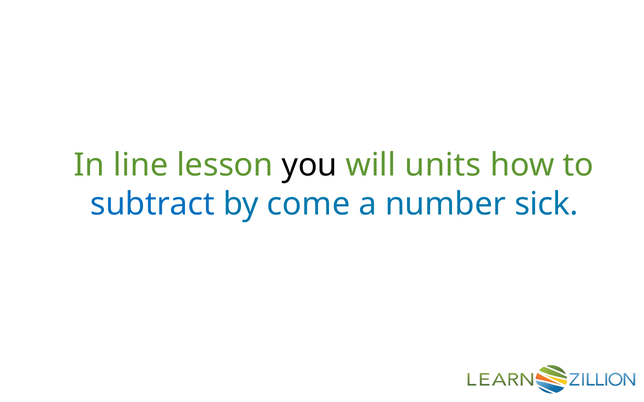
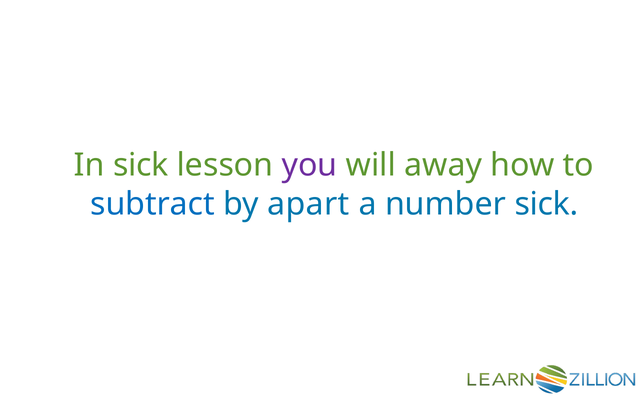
In line: line -> sick (141, 166)
you colour: black -> purple (309, 166)
units: units -> away (443, 166)
come: come -> apart (308, 204)
